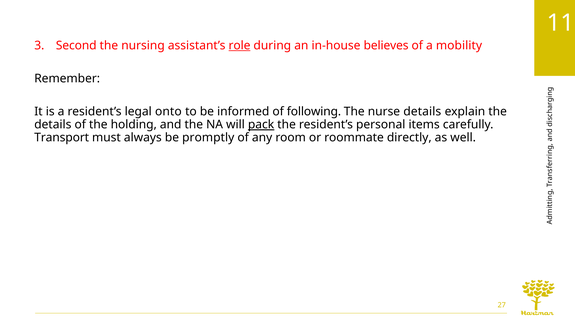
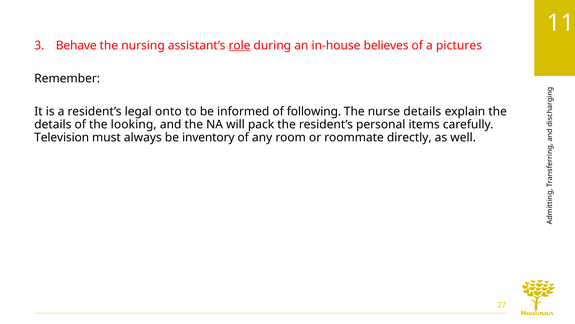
Second: Second -> Behave (76, 45)
mobility: mobility -> pictures (459, 45)
holding: holding -> looking (134, 124)
pack underline: present -> none (261, 124)
Transport: Transport -> Television (62, 137)
promptly: promptly -> inventory (208, 137)
